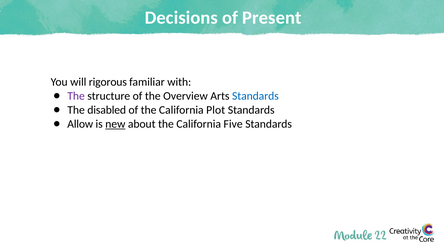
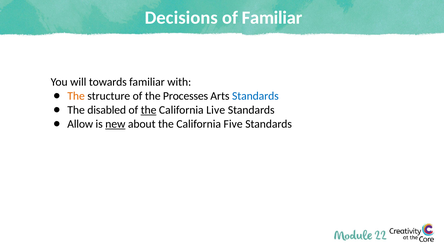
of Present: Present -> Familiar (272, 18)
rigorous: rigorous -> towards (108, 82)
The colour: purple -> orange (76, 96)
Overview: Overview -> Processes (186, 96)
the underline: none -> present (149, 110)
Plot: Plot -> Live (216, 110)
